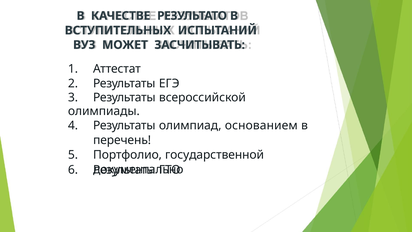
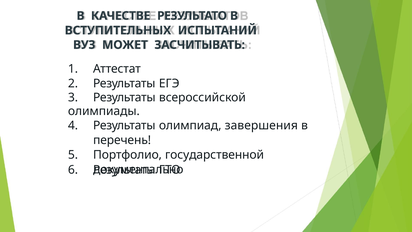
основанием: основанием -> завершения (261, 126)
